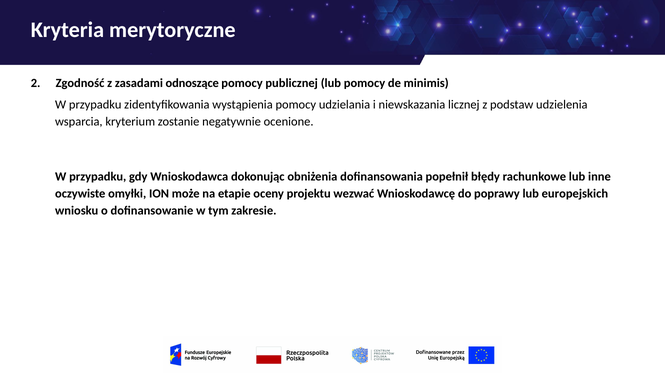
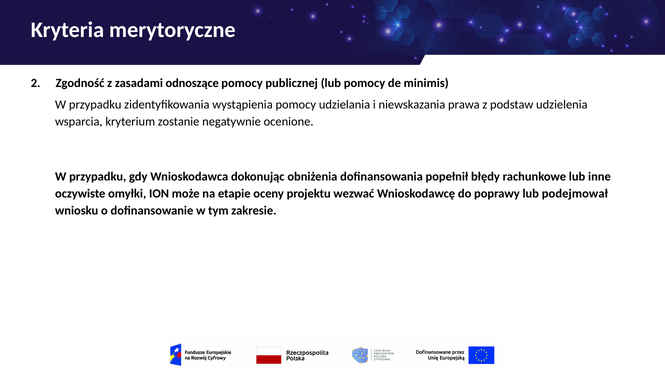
licznej: licznej -> prawa (464, 104)
europejskich: europejskich -> podejmował (575, 194)
